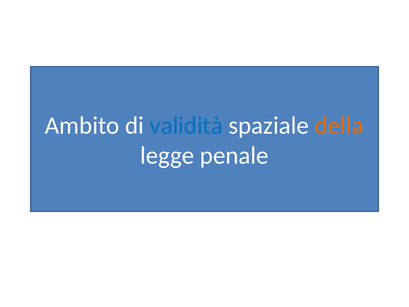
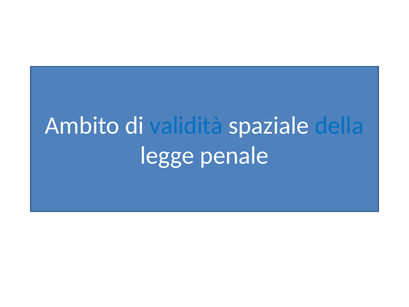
della colour: orange -> blue (339, 126)
